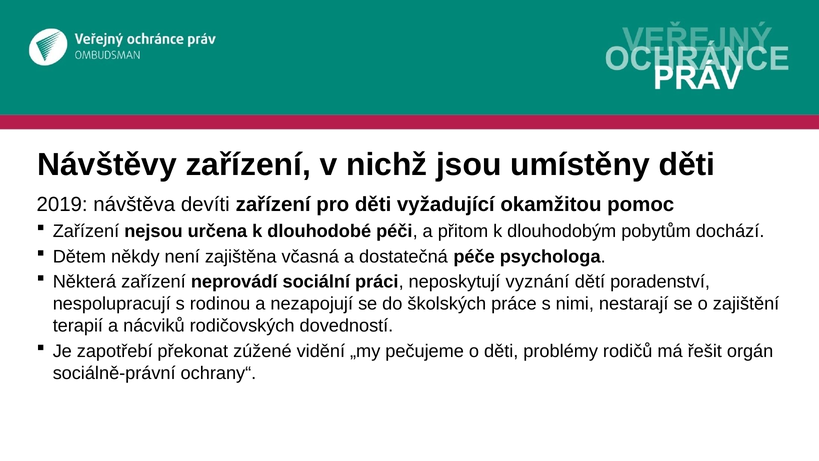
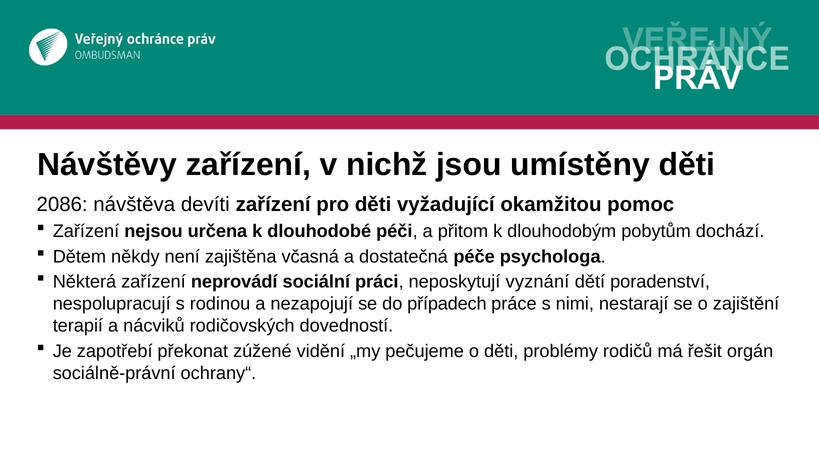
2019: 2019 -> 2086 (62, 204)
školských: školských -> případech (447, 304)
